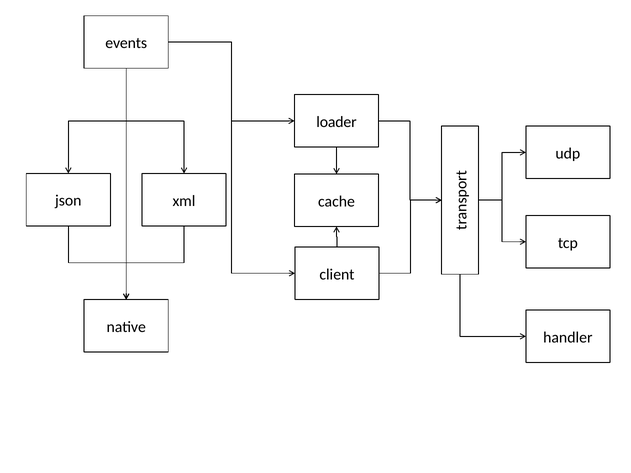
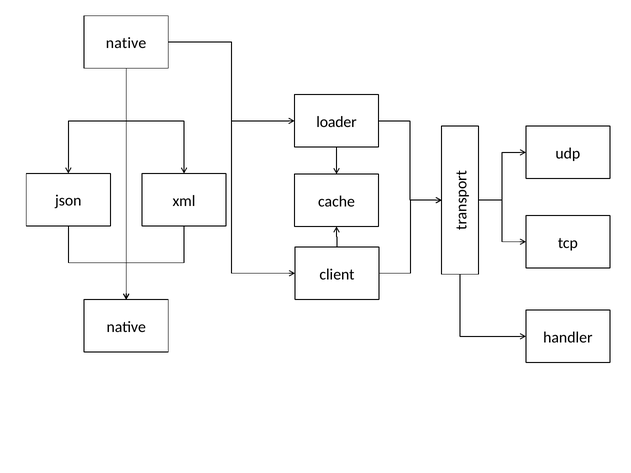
events: events -> native (126, 43)
